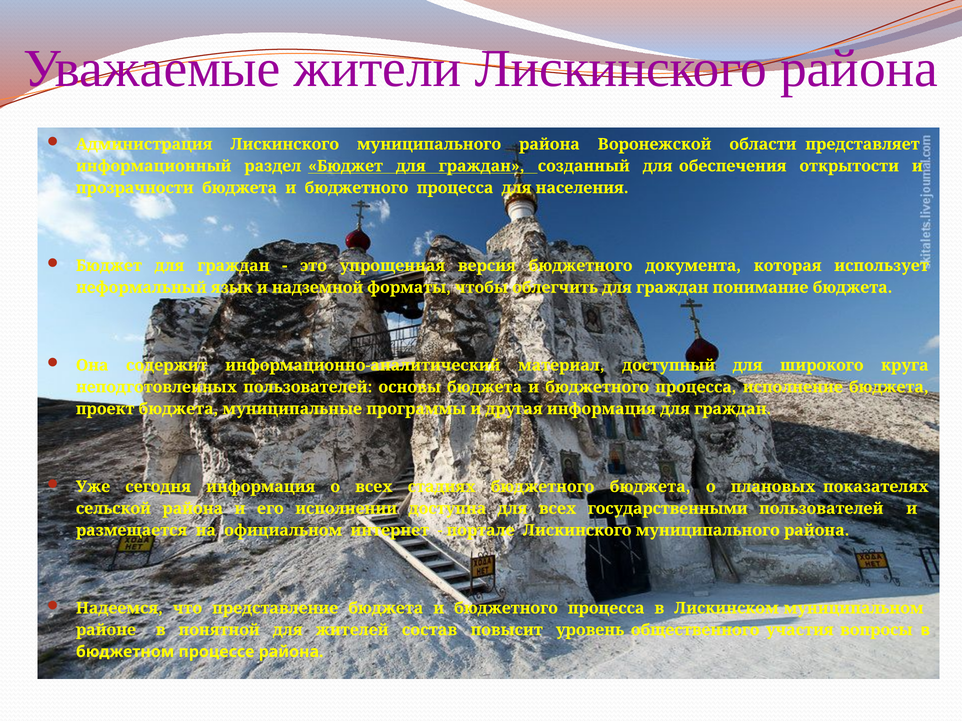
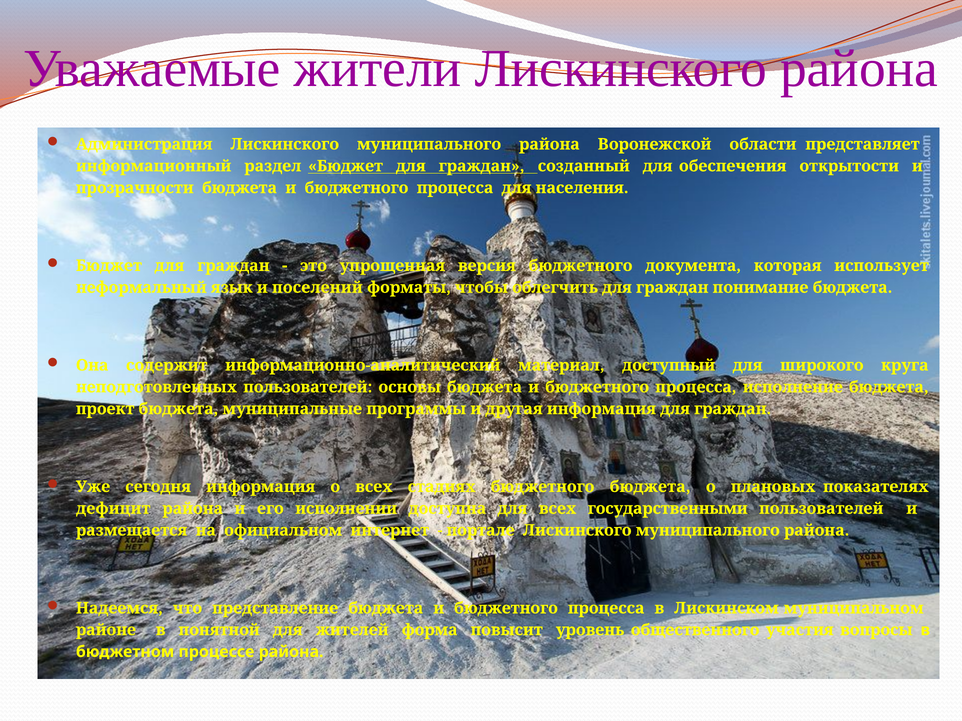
надземной: надземной -> поселений (317, 288)
сельской: сельской -> дефицит (113, 509)
состав: состав -> форма (430, 630)
